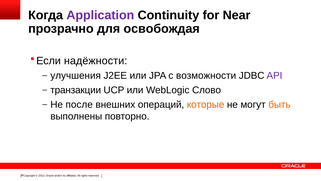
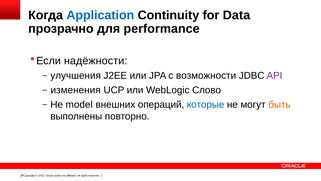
Application colour: purple -> blue (100, 15)
Near: Near -> Data (236, 15)
освобождая: освобождая -> performance (162, 29)
транзакции: транзакции -> изменения (76, 90)
после: после -> model (79, 104)
которые colour: orange -> blue (206, 104)
